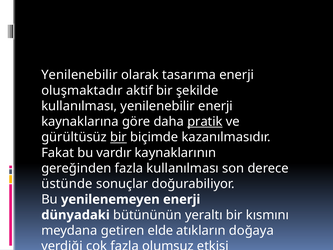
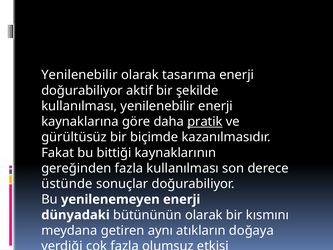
oluşmaktadır: oluşmaktadır -> doğurabiliyor (82, 90)
bir underline: present -> none (118, 137)
vardır: vardır -> bittiği (114, 153)
bütününün yeraltı: yeraltı -> olarak (204, 215)
elde: elde -> aynı (160, 230)
